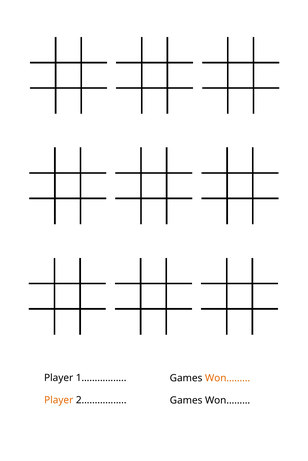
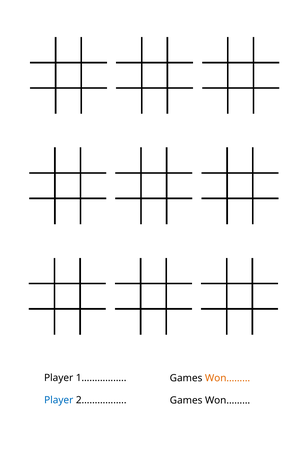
Player colour: orange -> blue (59, 401)
